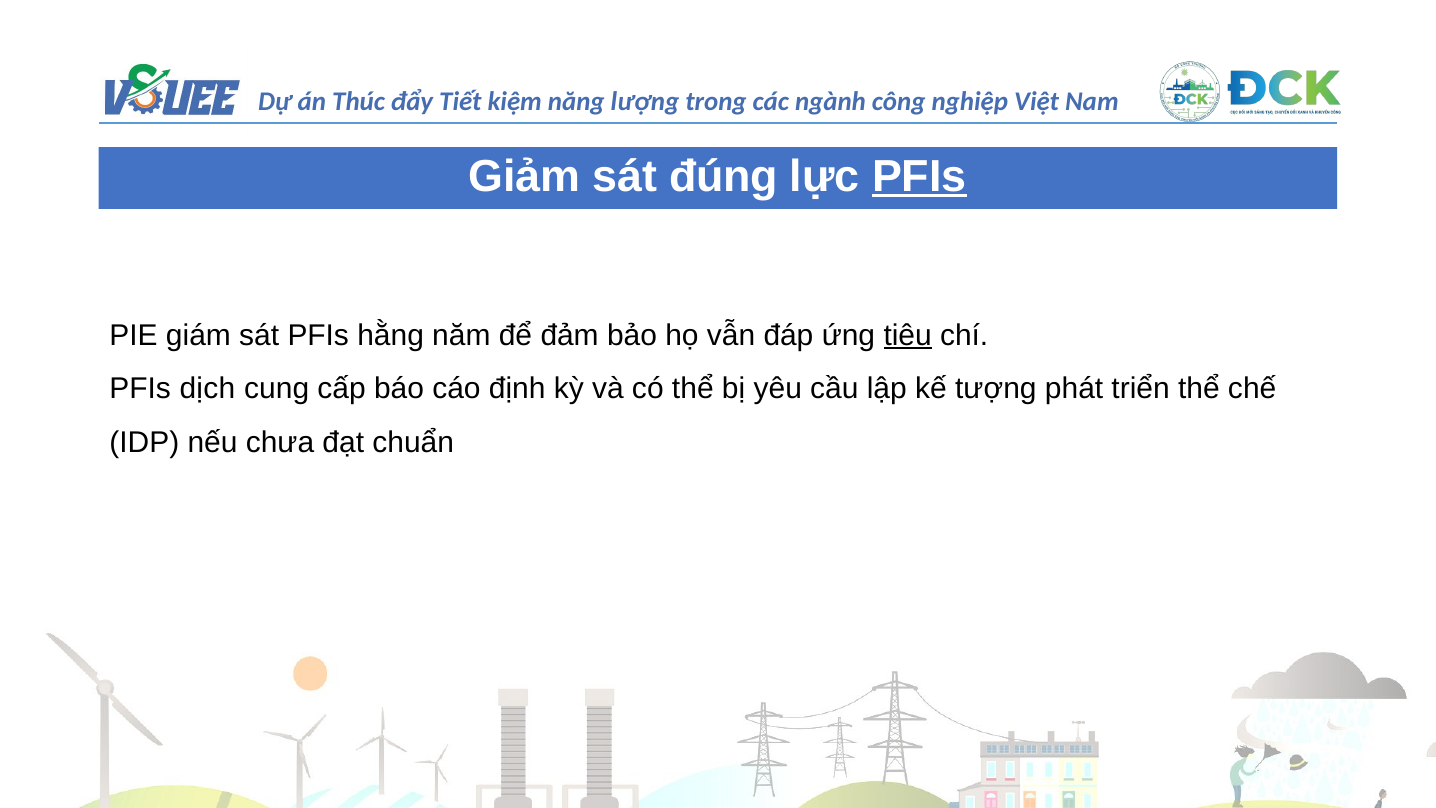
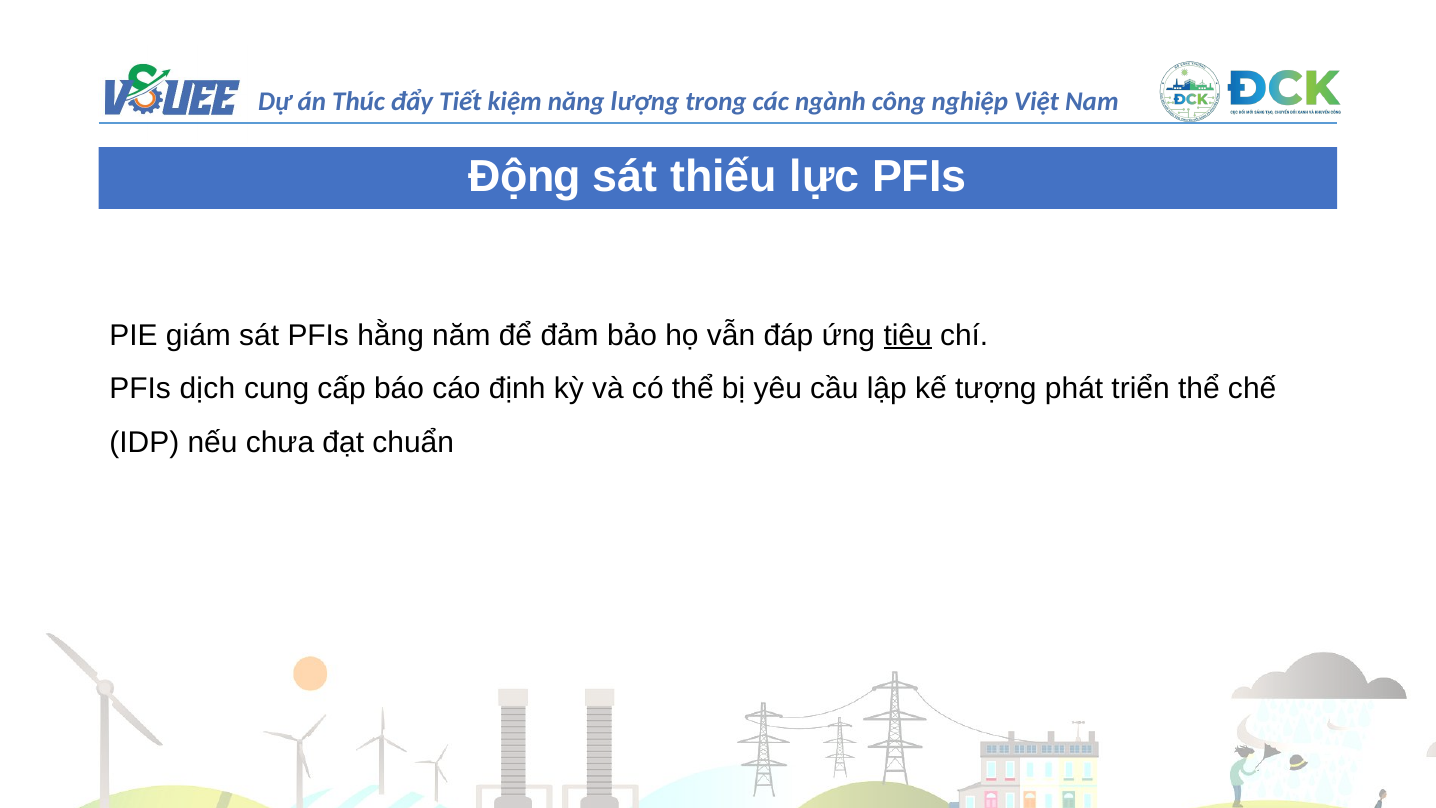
Giảm: Giảm -> Động (525, 176)
đúng: đúng -> thiếu (724, 176)
PFIs underline: present -> none (919, 176)
